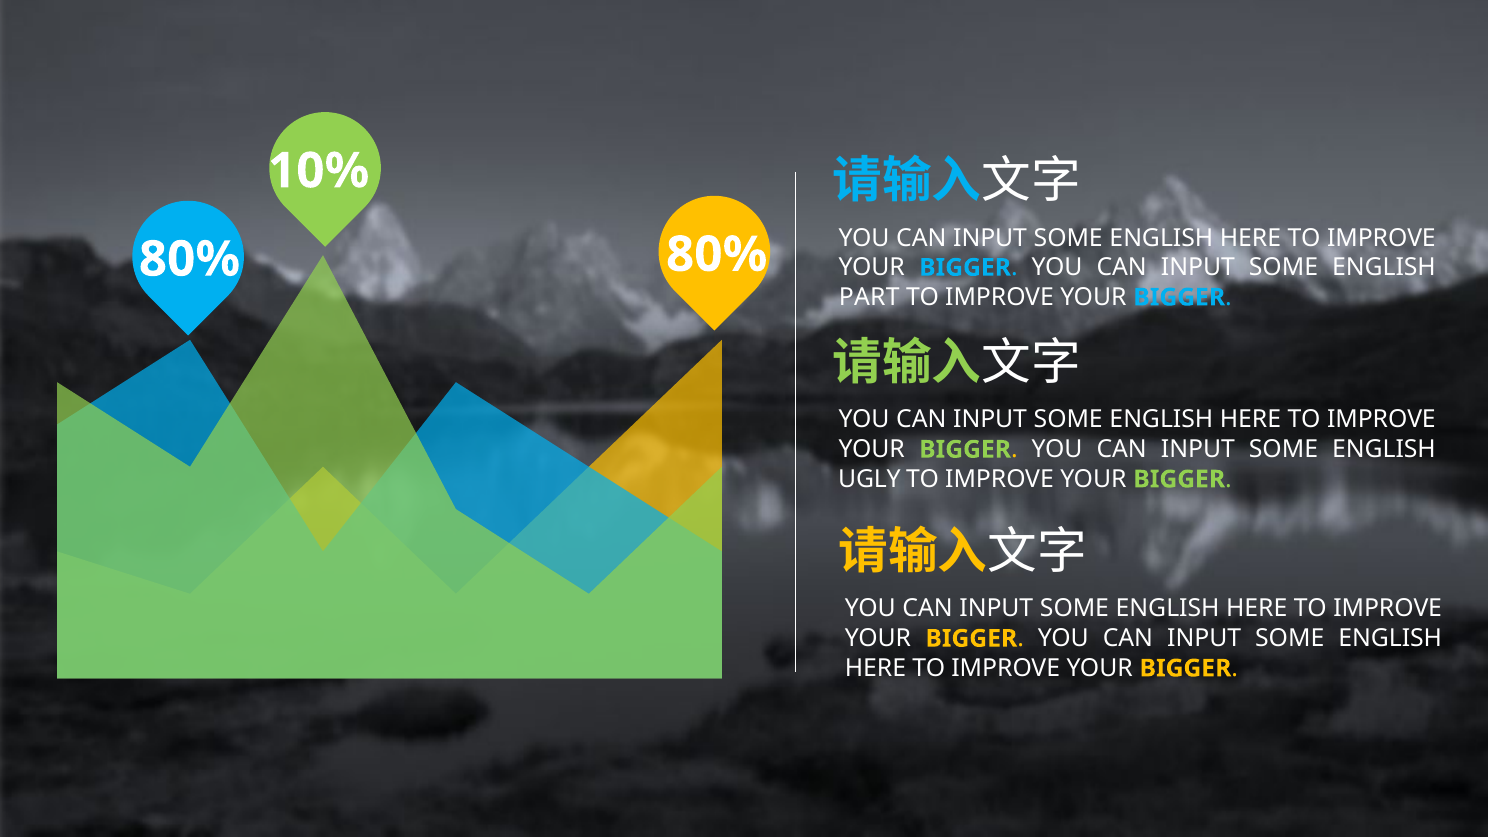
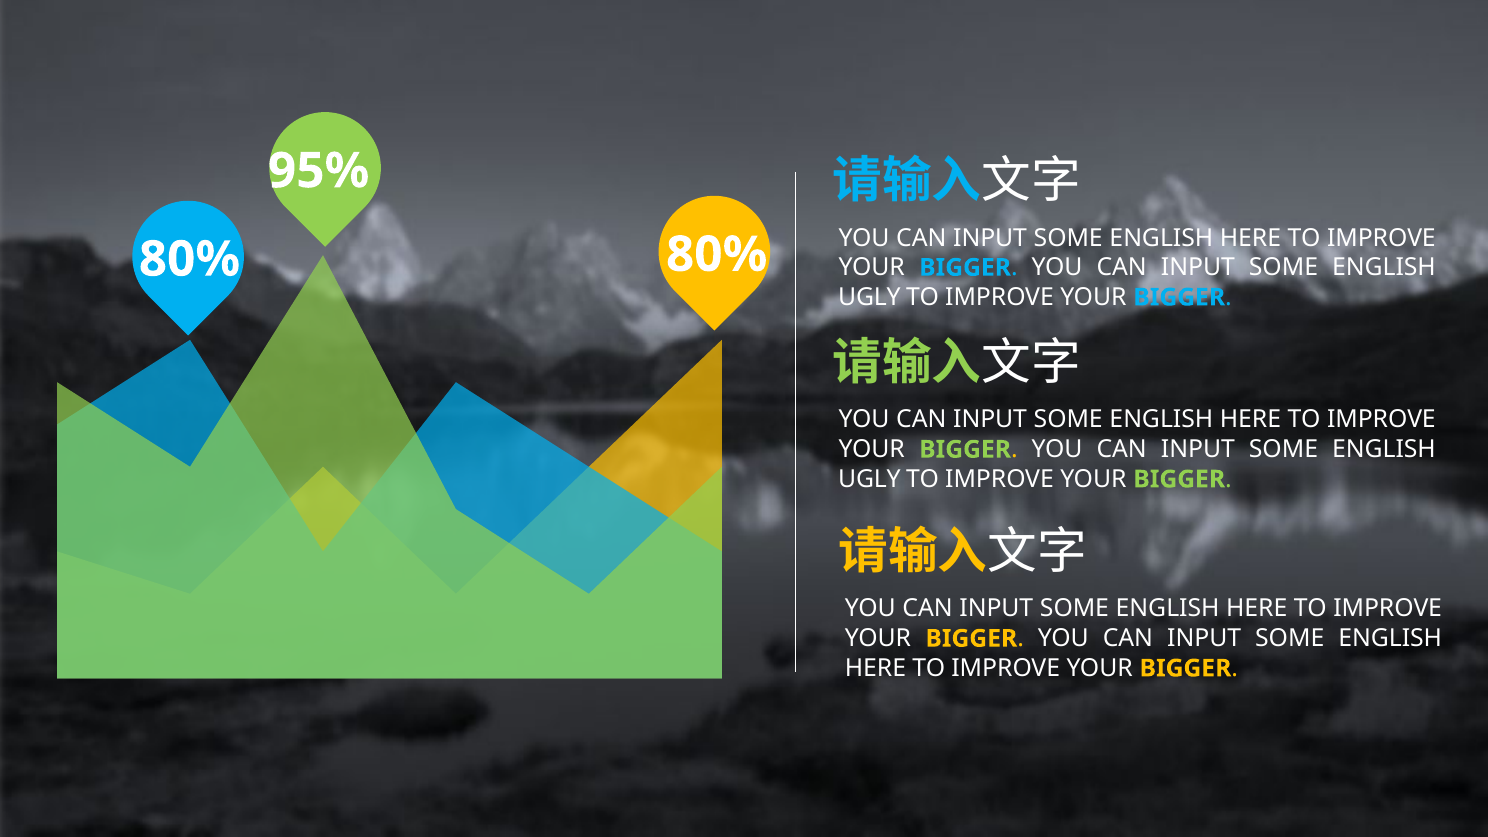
10%: 10% -> 95% (319, 171)
PART: PART -> UGLY (869, 297)
